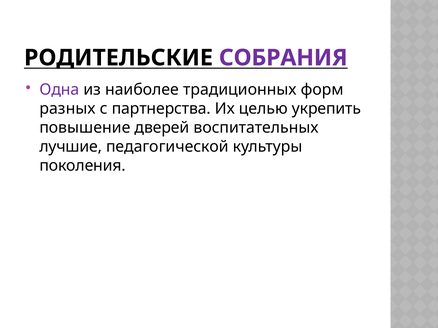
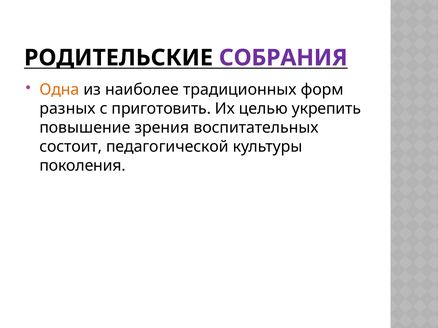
Одна colour: purple -> orange (59, 90)
партнерства: партнерства -> приготовить (161, 109)
дверей: дверей -> зрения (162, 128)
лучшие: лучшие -> состоит (71, 147)
